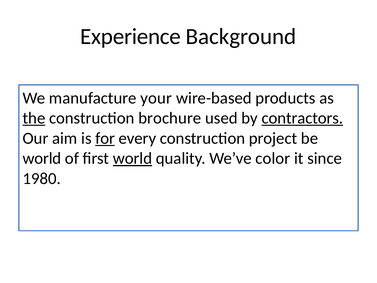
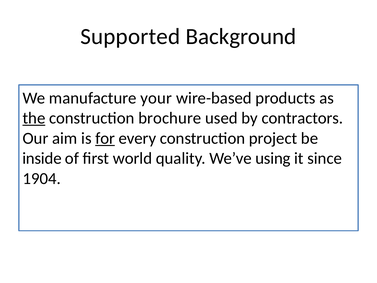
Experience: Experience -> Supported (130, 36)
contractors underline: present -> none (302, 118)
world: world -> inside (42, 158)
world underline: present -> none (132, 158)
color: color -> using (273, 158)
1980: 1980 -> 1904 (42, 178)
